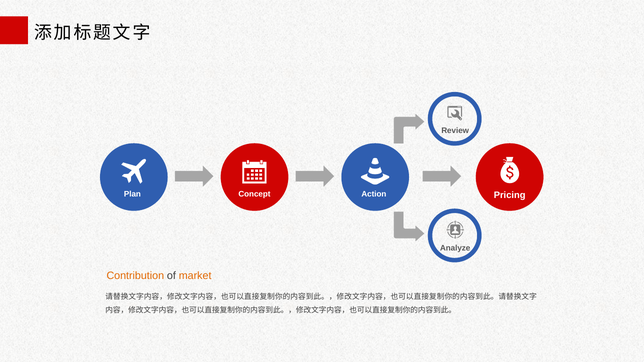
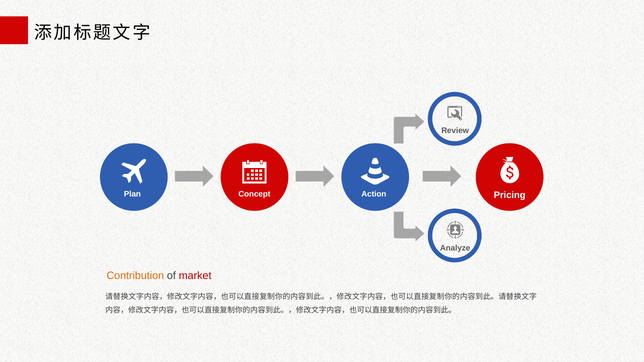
market colour: orange -> red (195, 276)
